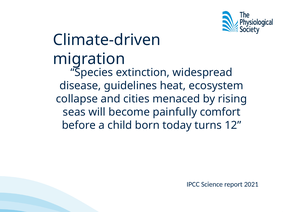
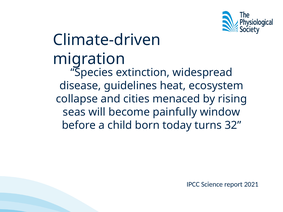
comfort: comfort -> window (220, 112)
12: 12 -> 32 (233, 125)
